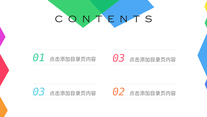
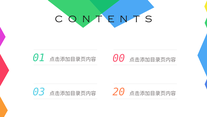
03: 03 -> 00 (119, 58)
02: 02 -> 20 (119, 92)
